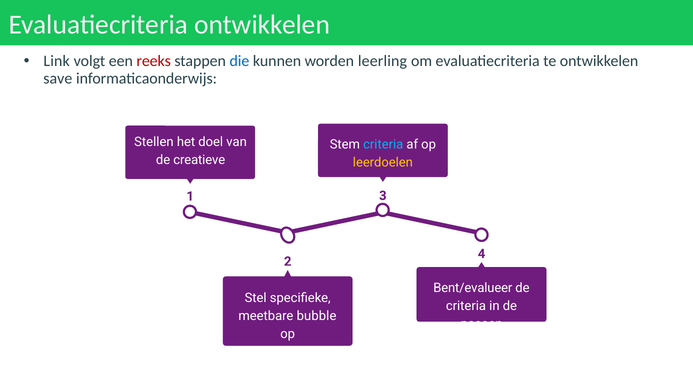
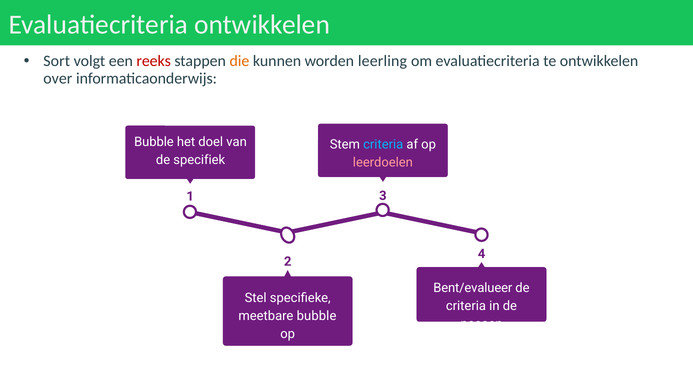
Link: Link -> Sort (57, 61)
die colour: blue -> orange (239, 61)
save: save -> over (58, 78)
Stellen: Stellen -> Bubble (154, 142)
creatieve: creatieve -> specifiek (199, 160)
leerdoelen colour: yellow -> pink (383, 162)
